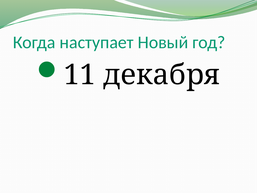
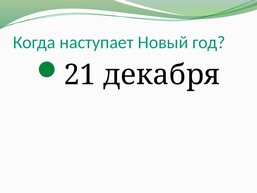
11: 11 -> 21 (80, 75)
